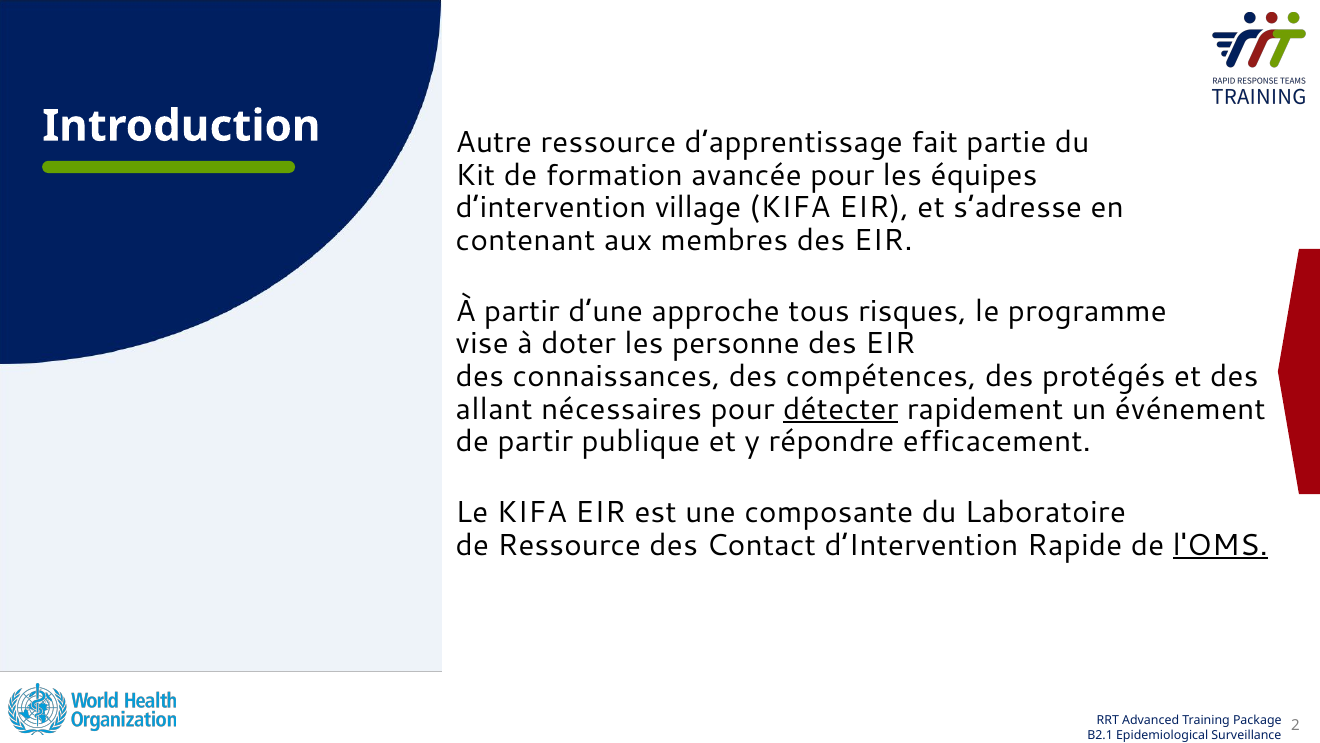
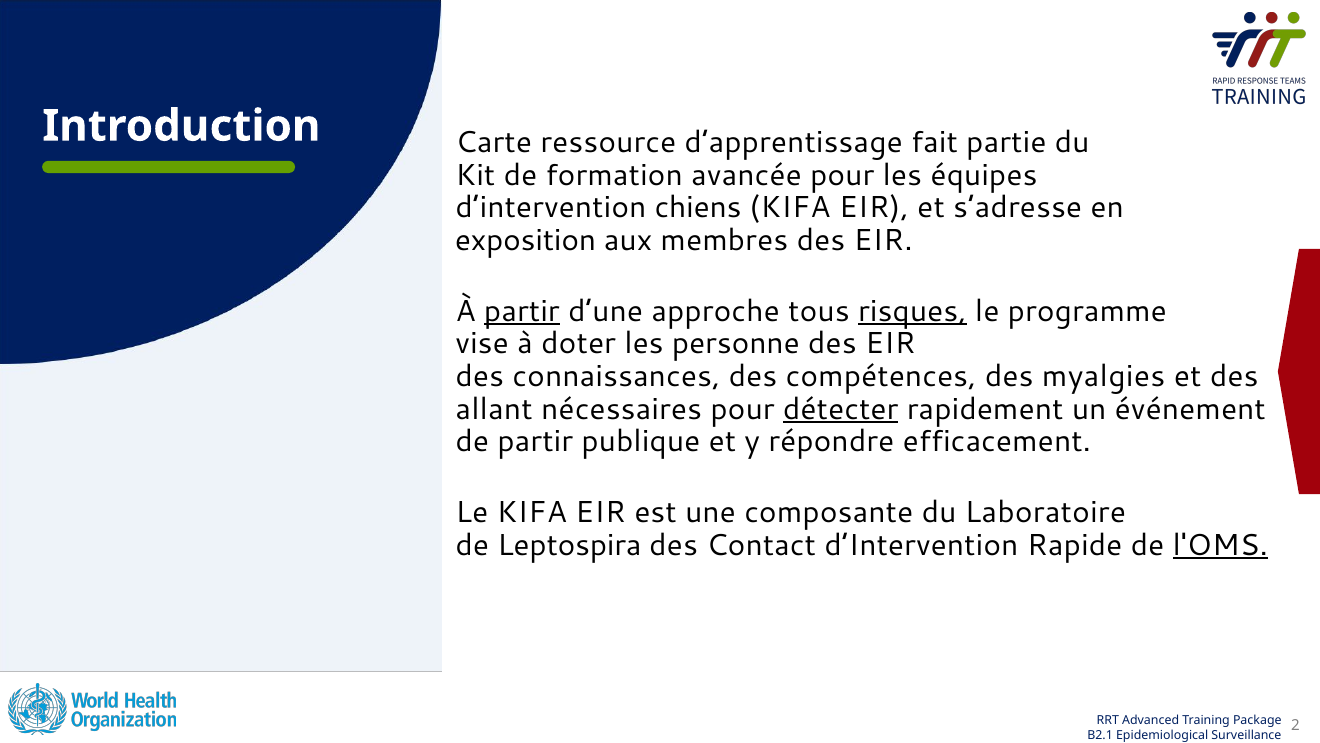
Autre: Autre -> Carte (494, 142)
village: village -> chiens (698, 208)
contenant: contenant -> exposition (526, 240)
partir underline: none -> present (522, 311)
risques underline: none -> present (912, 311)
protégés: protégés -> myalgies (1104, 376)
de Ressource: Ressource -> Leptospira (569, 545)
